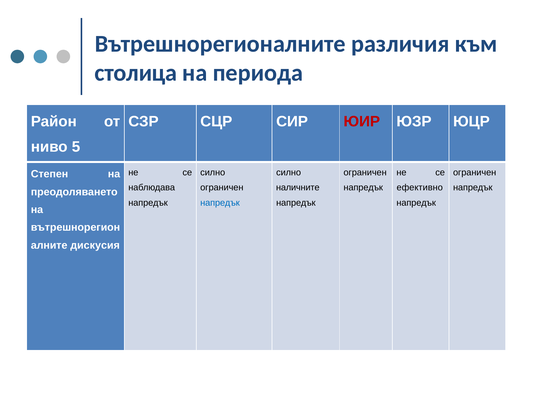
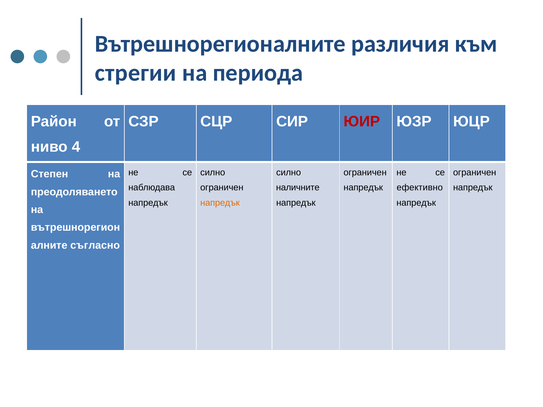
столица: столица -> стрегии (136, 73)
5: 5 -> 4 (76, 147)
напредък colour: blue -> orange (220, 203)
дискусия: дискусия -> съгласно (95, 245)
